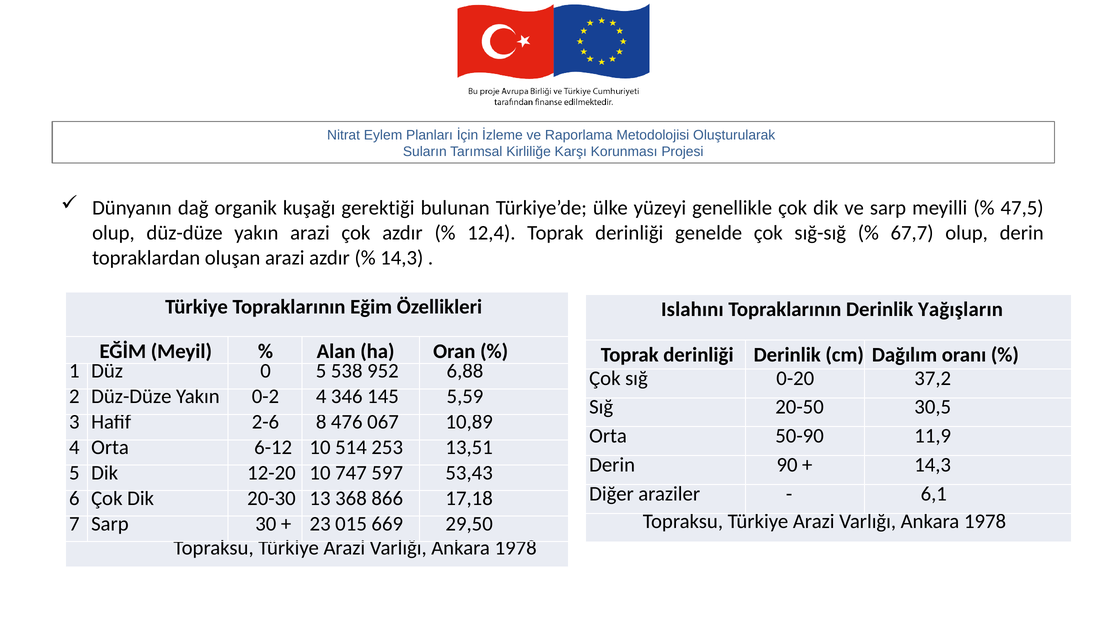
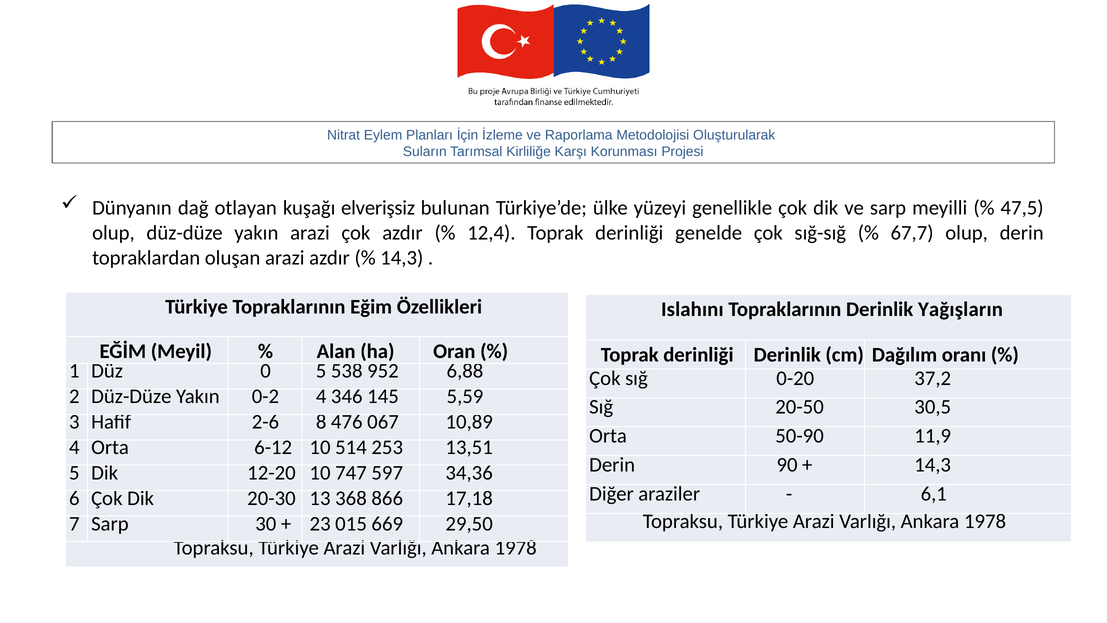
organik: organik -> otlayan (246, 208)
gerektiği: gerektiği -> elverişsiz (378, 208)
53,43: 53,43 -> 34,36 (469, 473)
